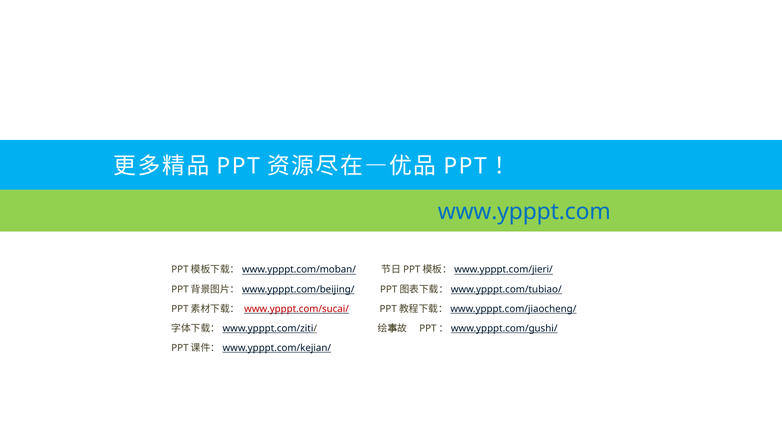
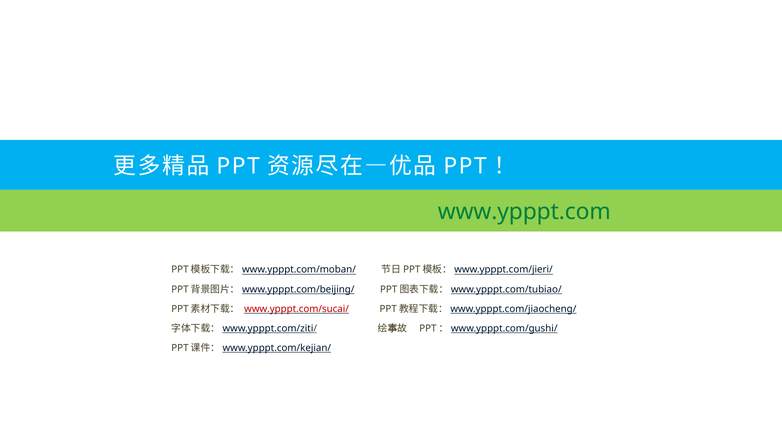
www.ypppt.com colour: blue -> green (524, 212)
